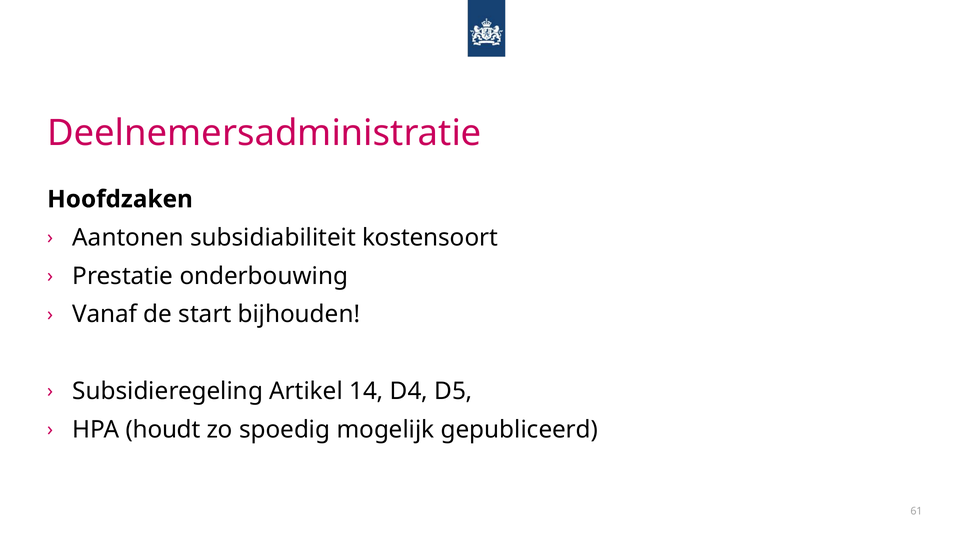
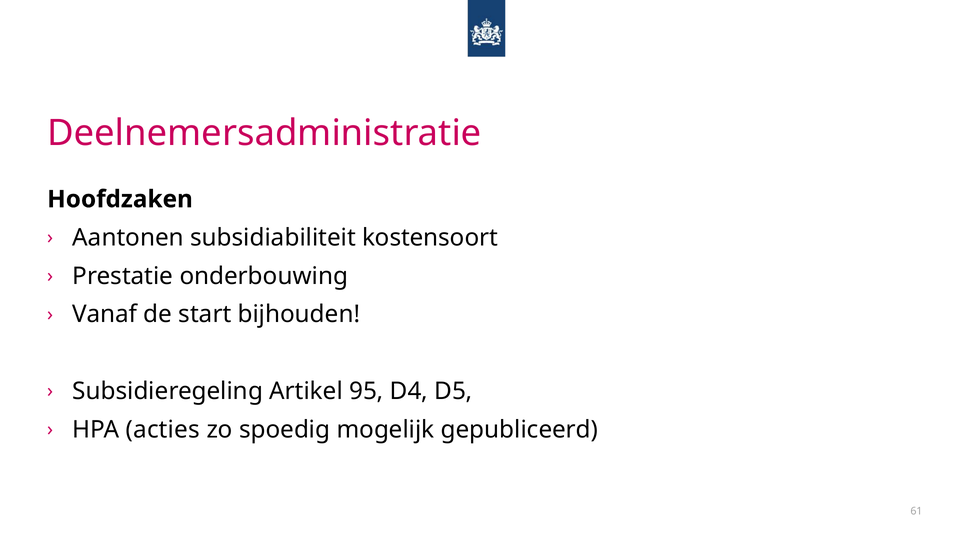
14: 14 -> 95 (366, 391)
houdt: houdt -> acties (163, 430)
